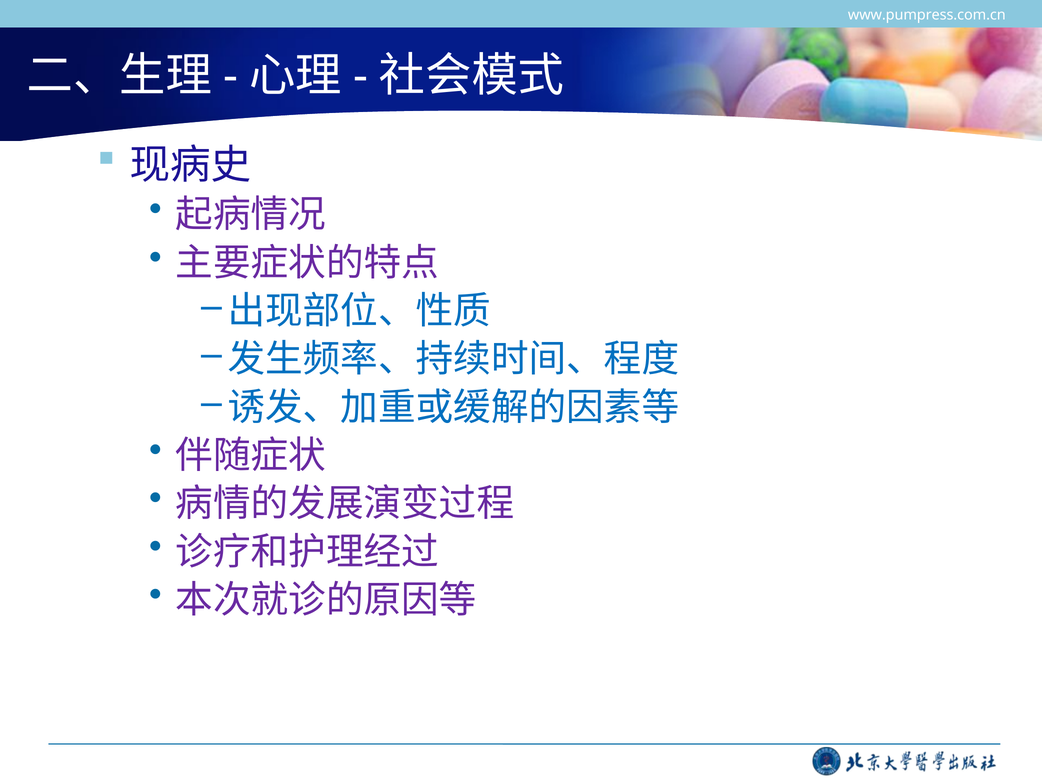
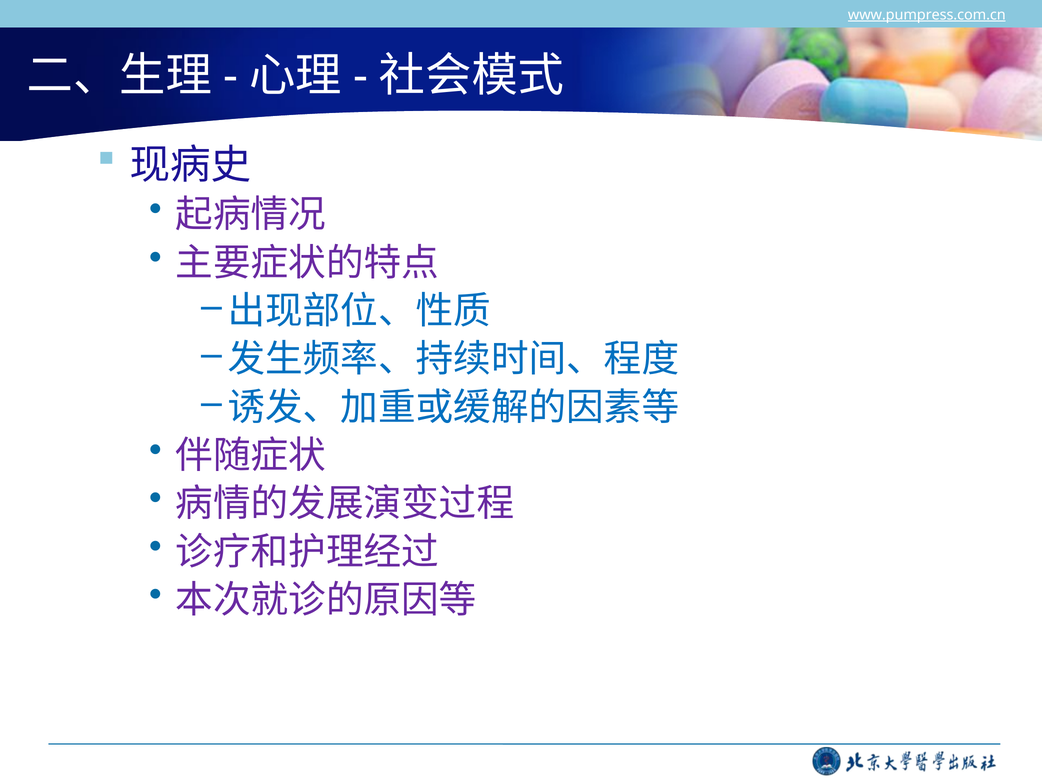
www.pumpress.com.cn underline: none -> present (927, 15)
